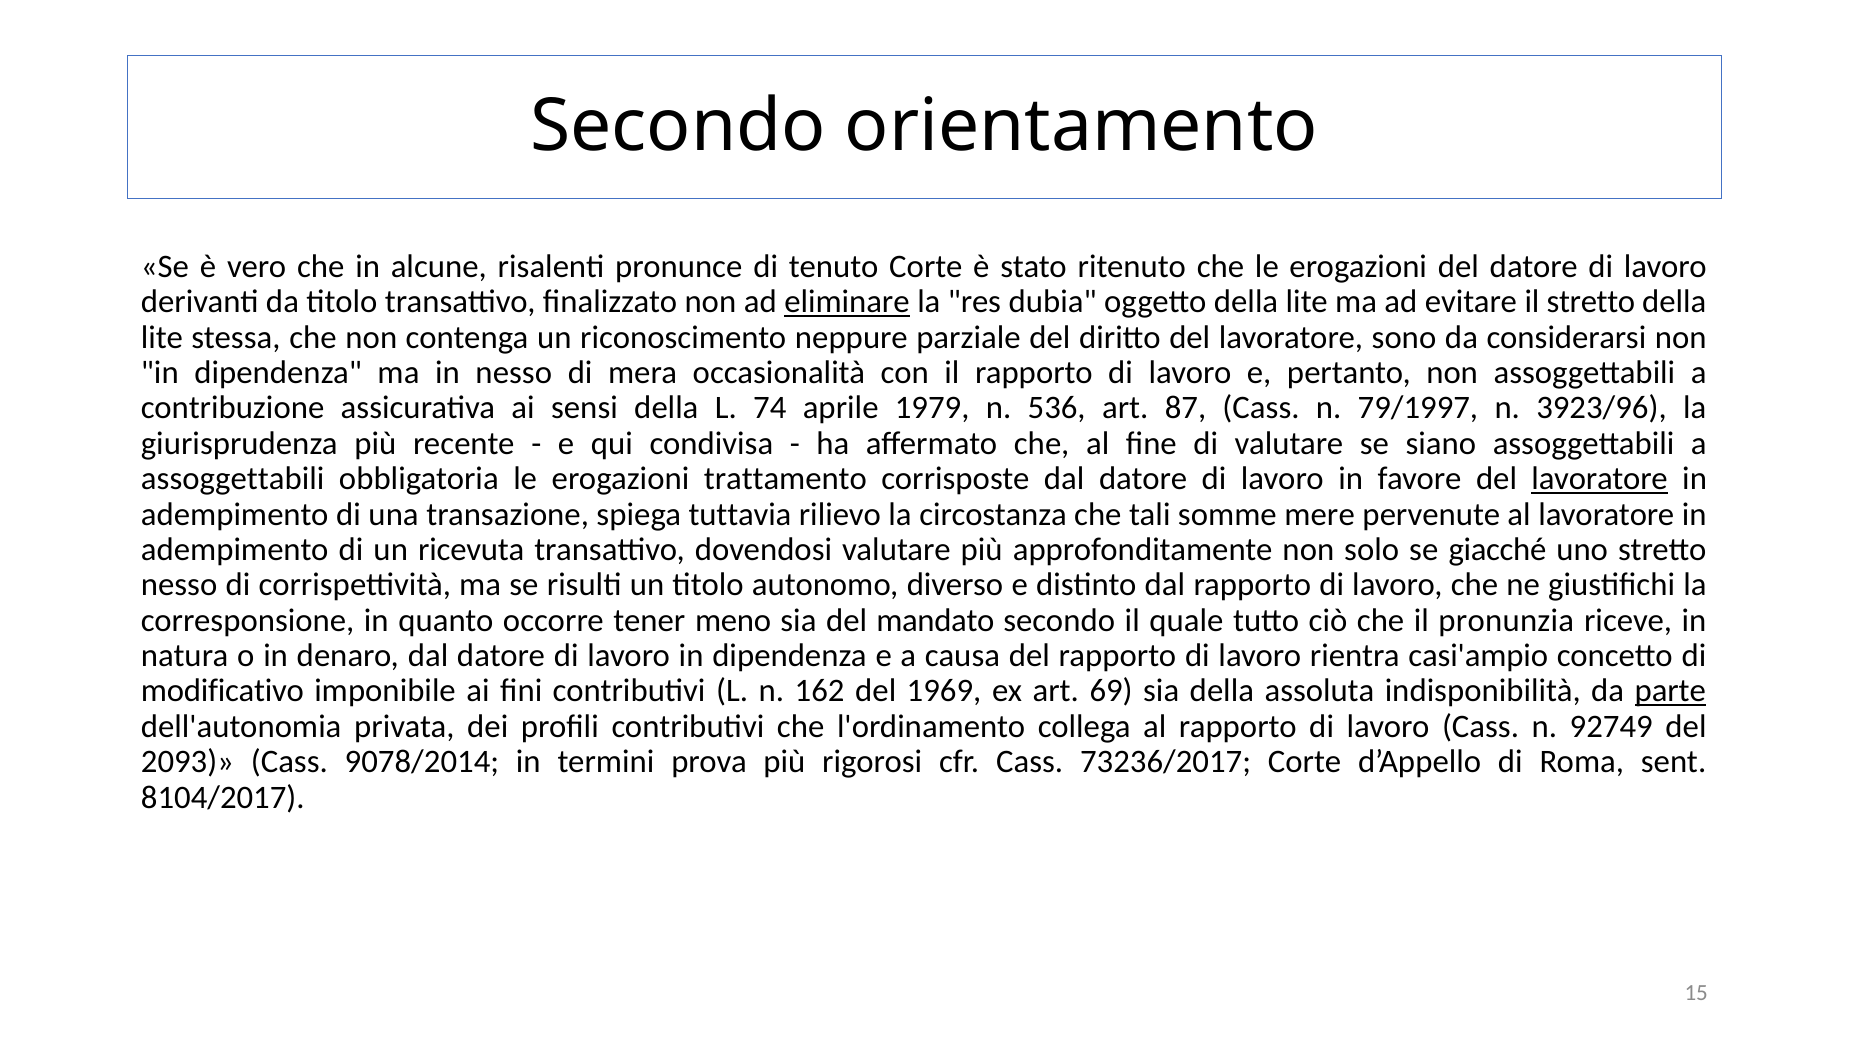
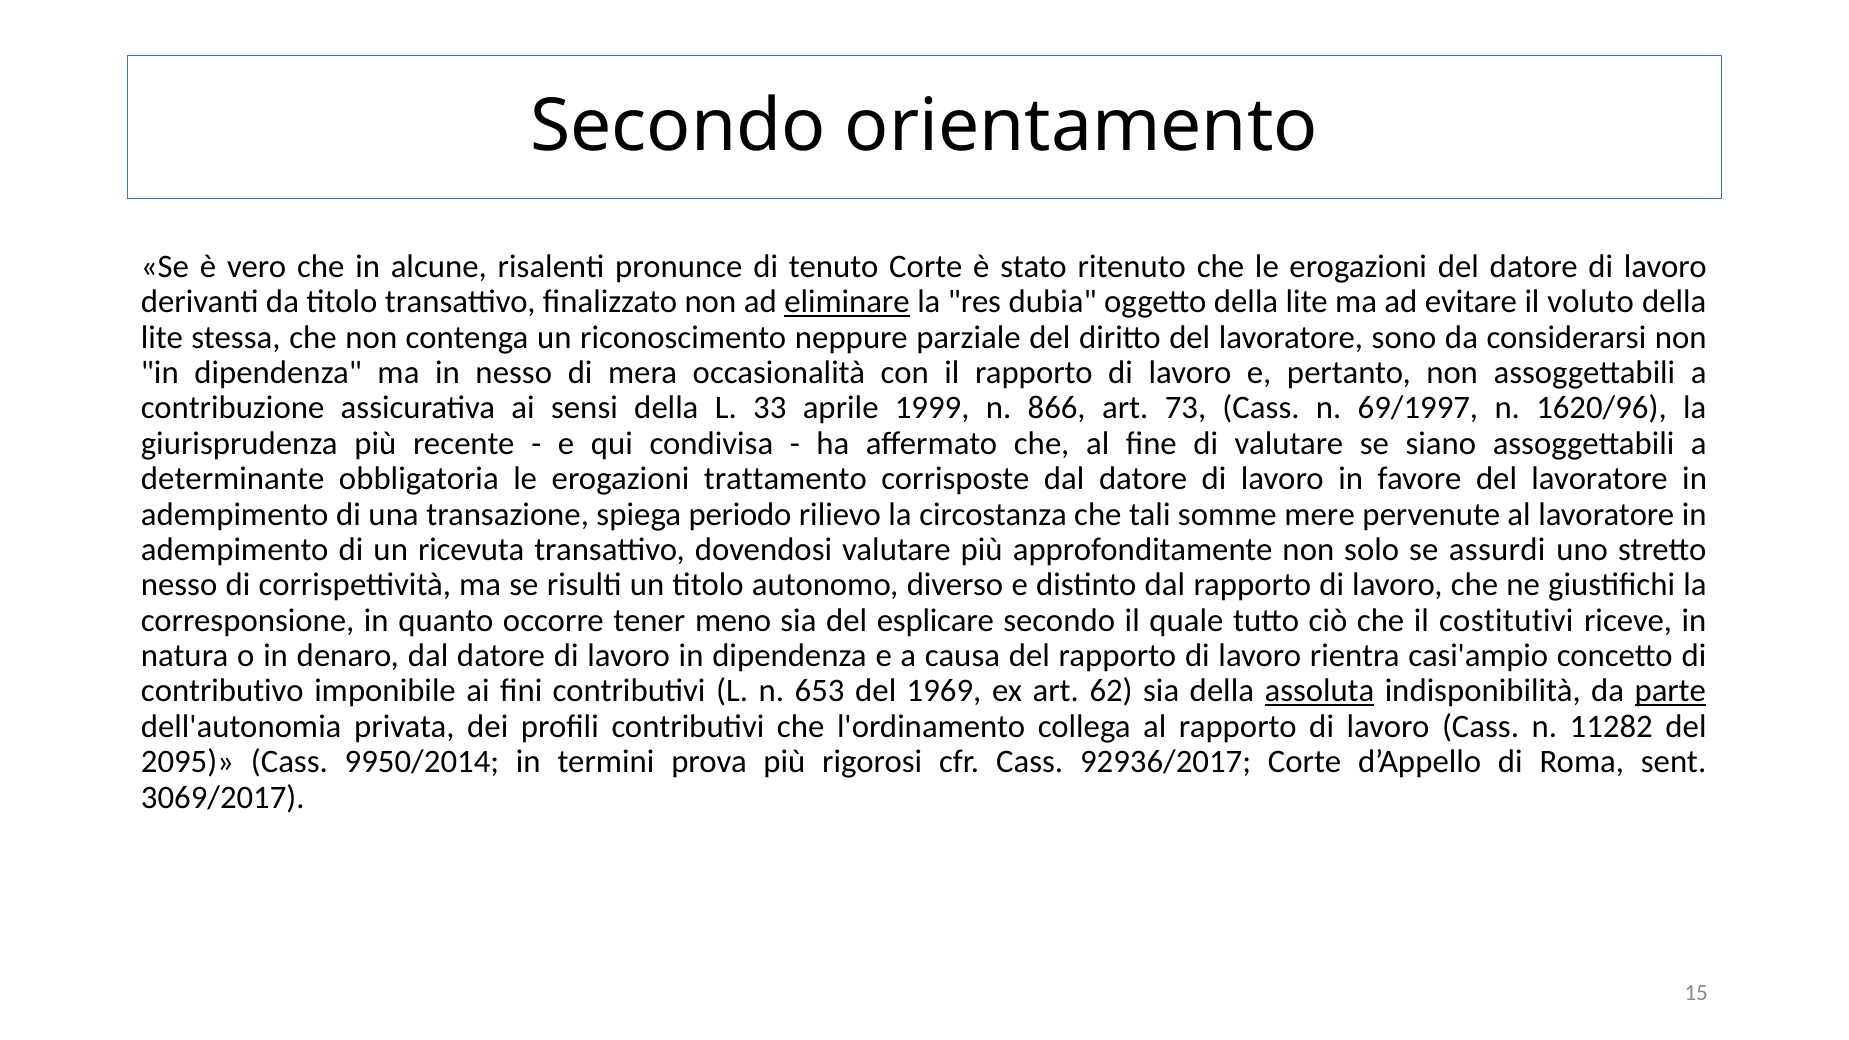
il stretto: stretto -> voluto (1591, 302)
74: 74 -> 33 (770, 408)
1979: 1979 -> 1999 (932, 408)
536: 536 -> 866 (1057, 408)
87: 87 -> 73 (1186, 408)
79/1997: 79/1997 -> 69/1997 (1418, 408)
3923/96: 3923/96 -> 1620/96 (1601, 408)
assoggettabili: assoggettabili -> determinante (233, 479)
lavoratore underline: present -> none (1600, 479)
tuttavia: tuttavia -> periodo (740, 514)
giacché: giacché -> assurdi (1497, 550)
mandato: mandato -> esplicare (935, 620)
pronunzia: pronunzia -> costitutivi (1506, 620)
modificativo: modificativo -> contributivo (222, 691)
162: 162 -> 653 (820, 691)
69: 69 -> 62 (1111, 691)
assoluta underline: none -> present (1319, 691)
92749: 92749 -> 11282 (1611, 727)
2093: 2093 -> 2095 (187, 762)
9078/2014: 9078/2014 -> 9950/2014 (422, 762)
73236/2017: 73236/2017 -> 92936/2017 (1166, 762)
8104/2017: 8104/2017 -> 3069/2017 (223, 797)
